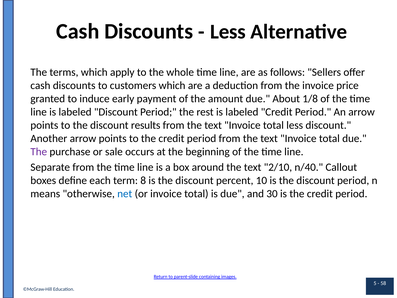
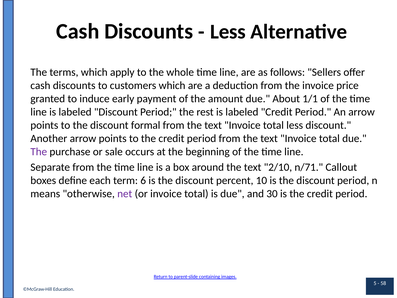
1/8: 1/8 -> 1/1 (310, 99)
results: results -> formal (146, 125)
n/40: n/40 -> n/71 (309, 167)
8: 8 -> 6 (143, 180)
net colour: blue -> purple (125, 194)
